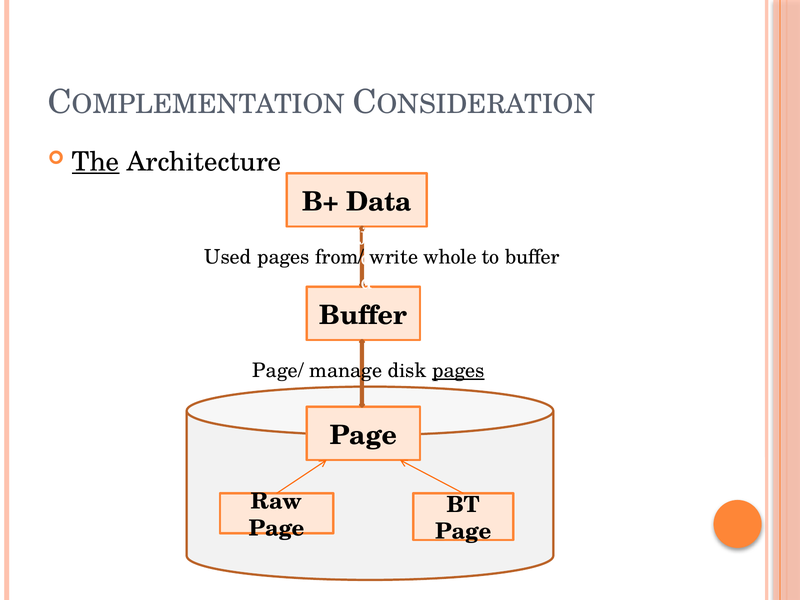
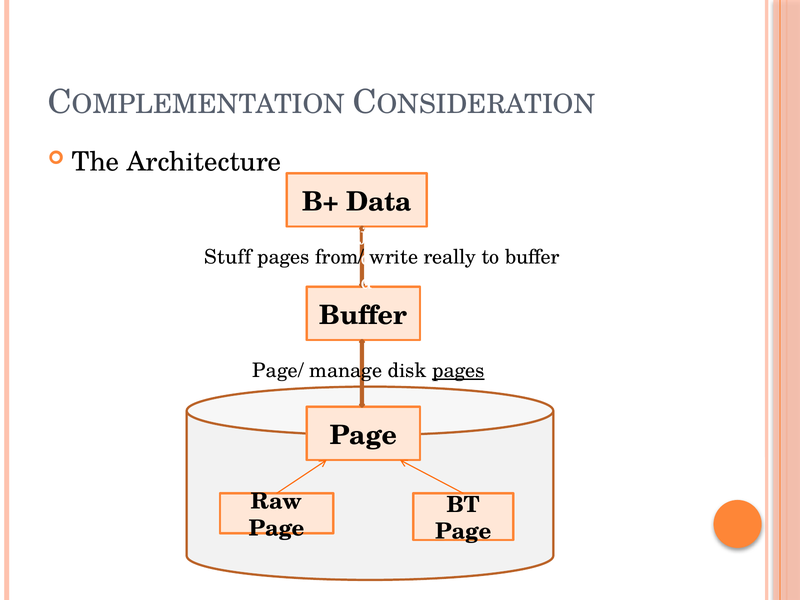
The underline: present -> none (96, 162)
Used: Used -> Stuff (228, 257)
whole: whole -> really (450, 257)
